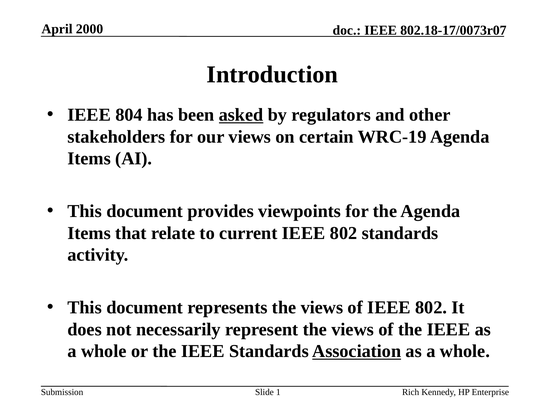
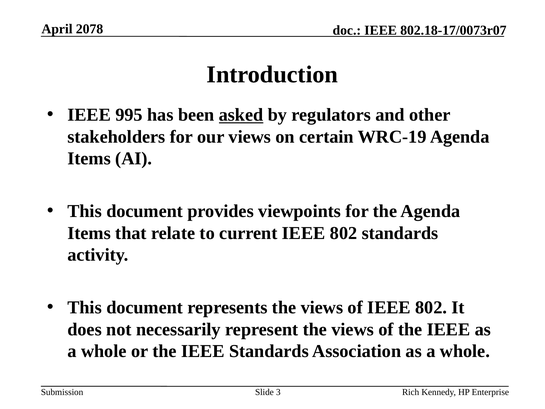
2000: 2000 -> 2078 (90, 29)
804: 804 -> 995 (129, 115)
Association underline: present -> none (357, 351)
1: 1 -> 3 (278, 392)
